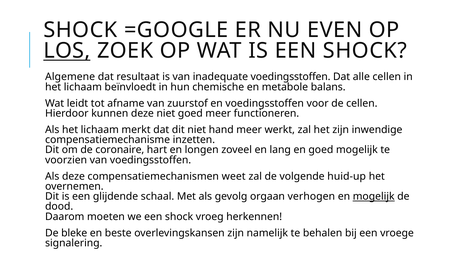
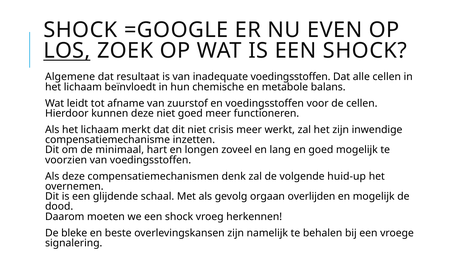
hand: hand -> crisis (221, 129)
coronaire: coronaire -> minimaal (120, 150)
weet: weet -> denk (234, 176)
verhogen: verhogen -> overlijden (311, 196)
mogelijk underline: present -> none (374, 196)
